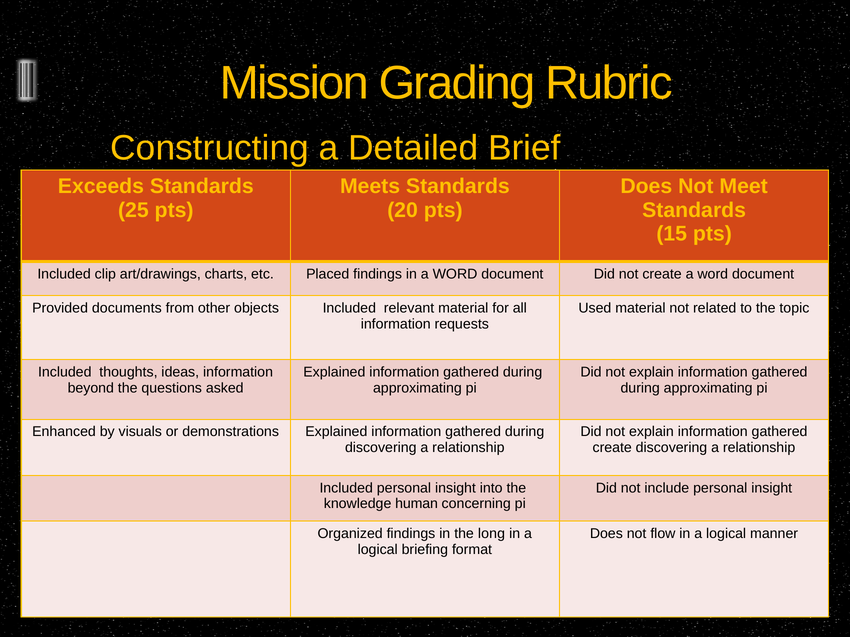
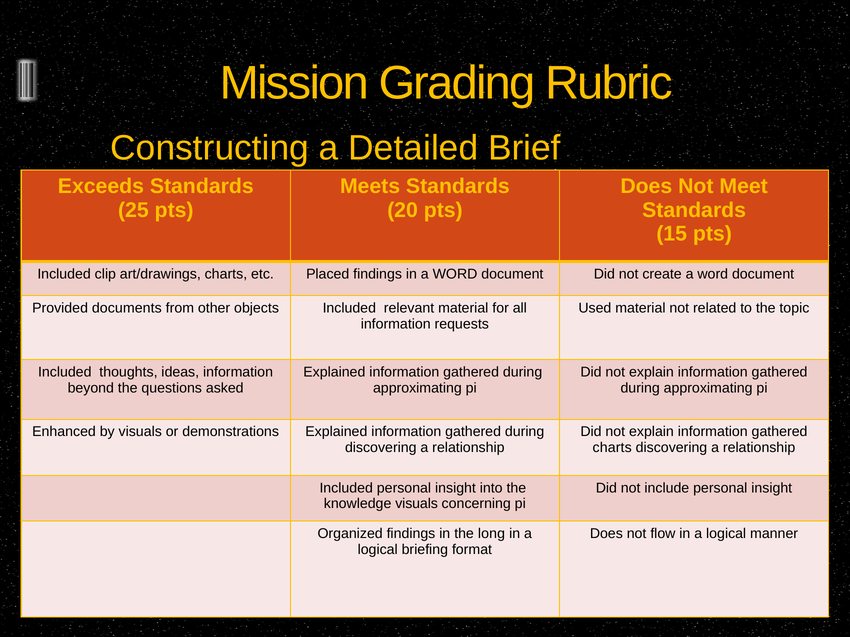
create: create -> charts (612, 448)
knowledge human: human -> visuals (417, 504)
